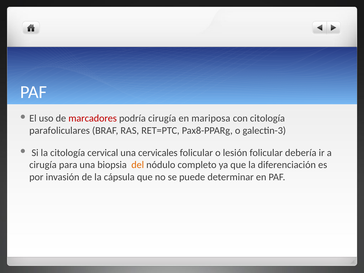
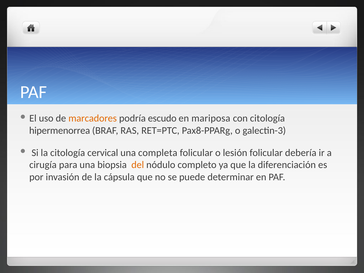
marcadores colour: red -> orange (93, 118)
podría cirugía: cirugía -> escudo (162, 118)
parafoliculares: parafoliculares -> hipermenorrea (60, 130)
cervicales: cervicales -> completa (158, 153)
